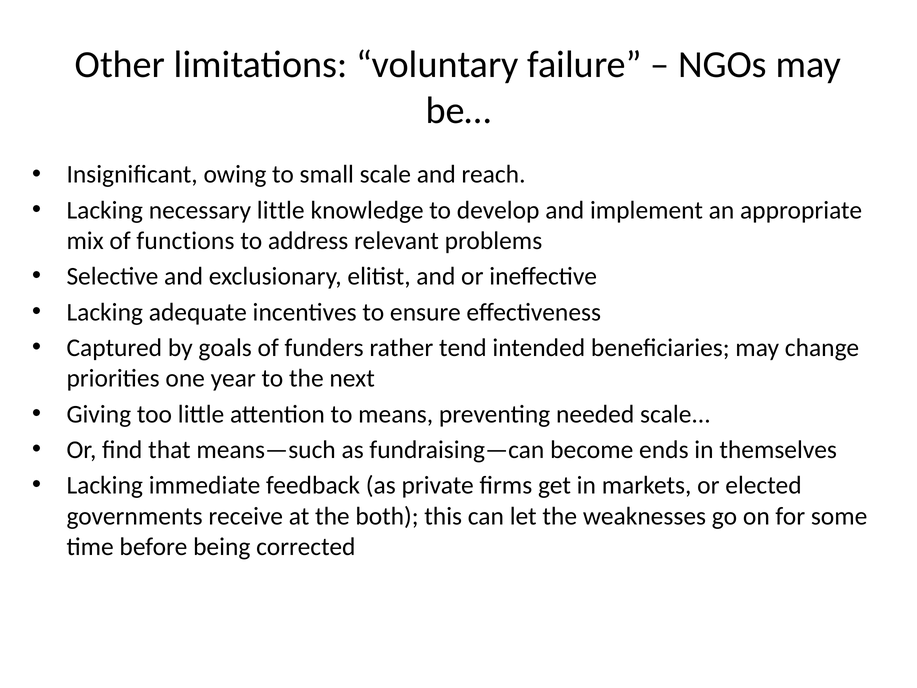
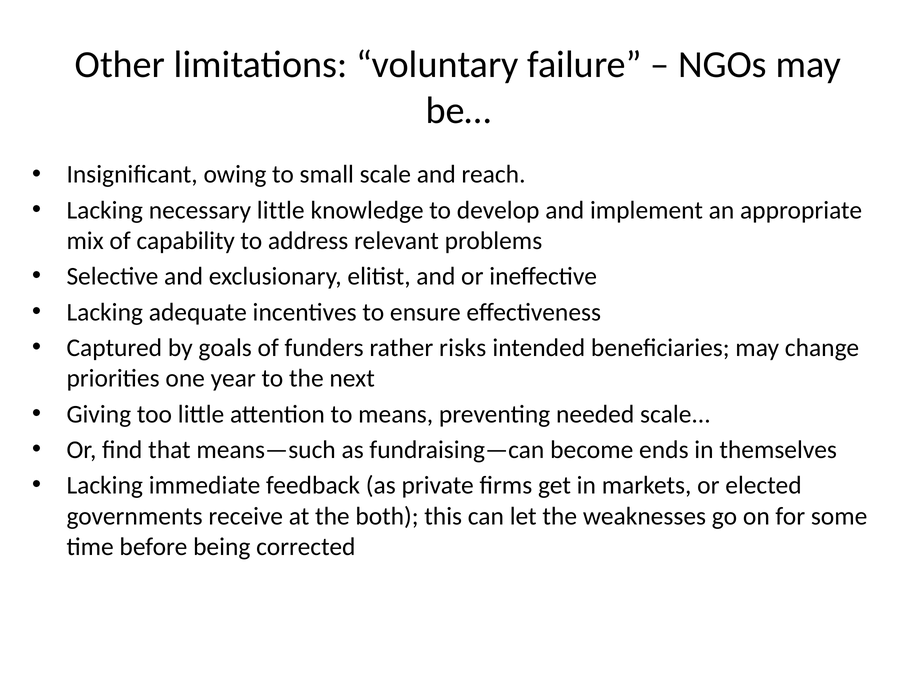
functions: functions -> capability (186, 241)
tend: tend -> risks (463, 348)
